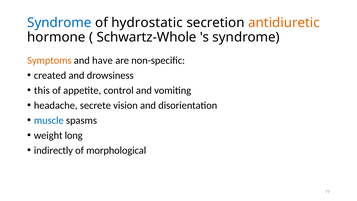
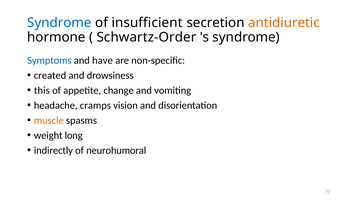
hydrostatic: hydrostatic -> insufficient (147, 23)
Schwartz-Whole: Schwartz-Whole -> Schwartz-Order (146, 37)
Symptoms colour: orange -> blue (49, 60)
control: control -> change (119, 90)
secrete: secrete -> cramps (95, 105)
muscle colour: blue -> orange (49, 120)
morphological: morphological -> neurohumoral (116, 150)
